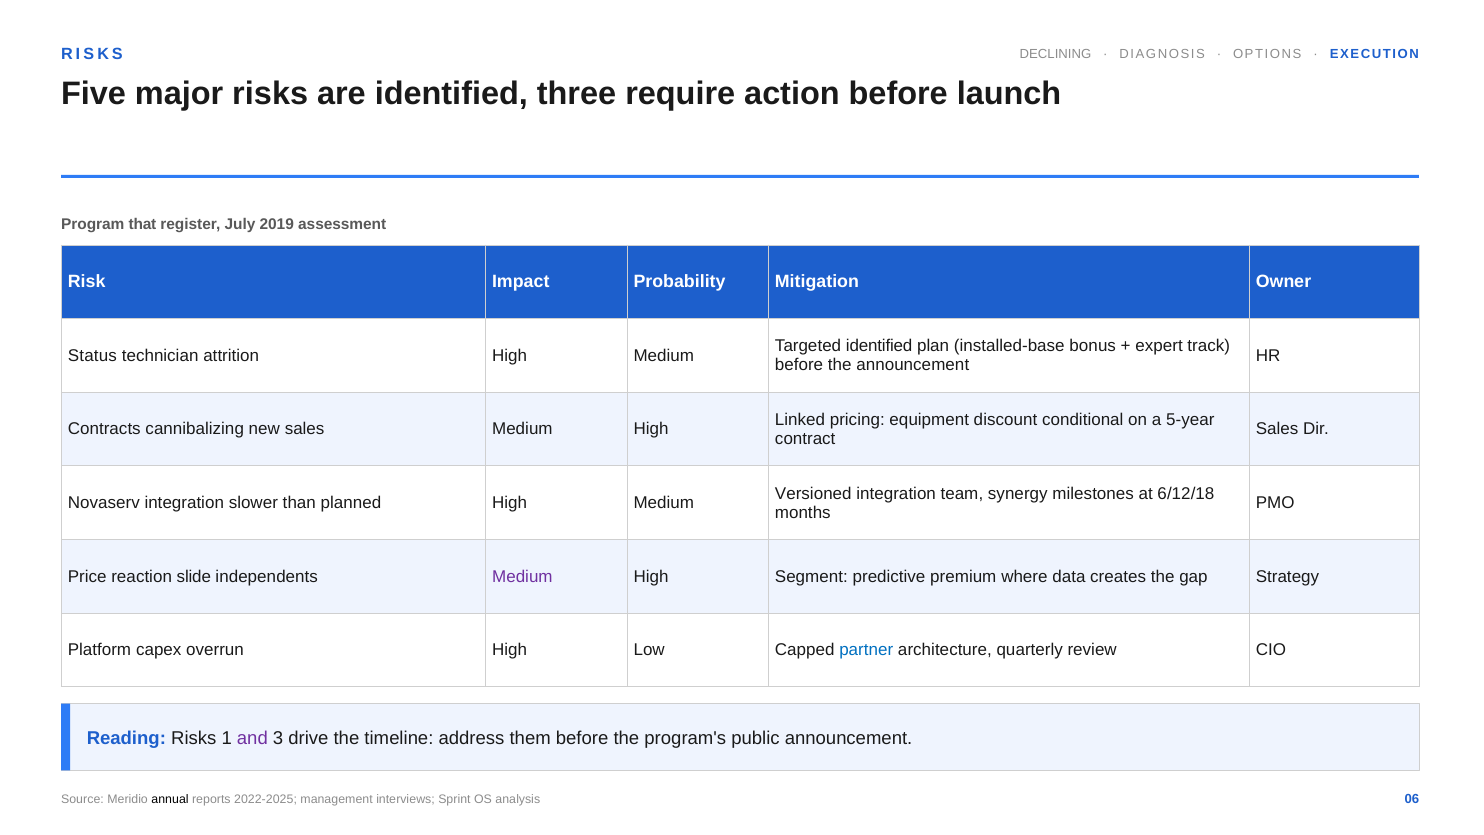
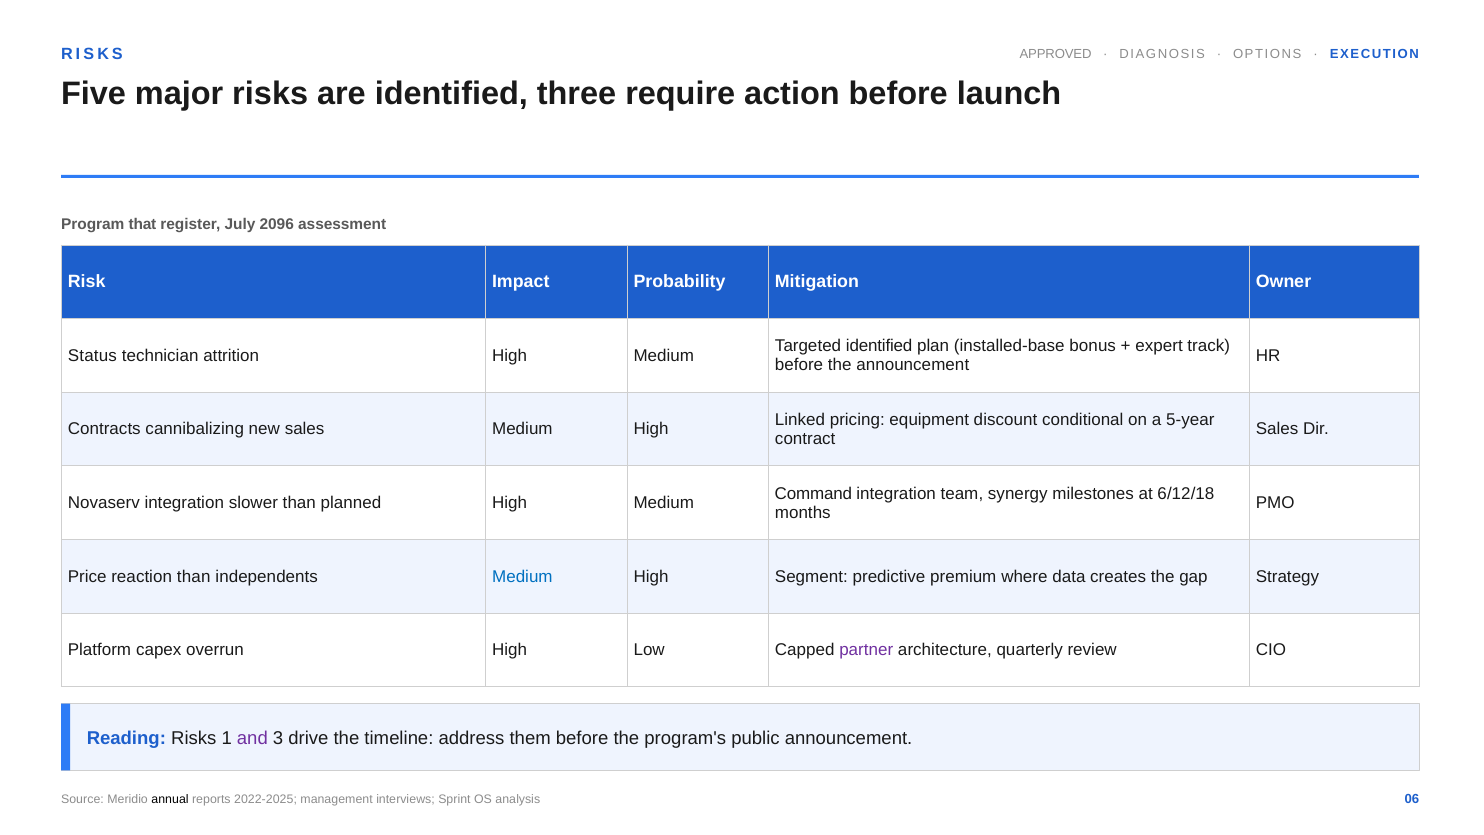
DECLINING: DECLINING -> APPROVED (1056, 54)
2019: 2019 -> 2096 (277, 225)
Versioned: Versioned -> Command (813, 493)
reaction slide: slide -> than (194, 576)
Medium colour: purple -> blue (522, 576)
partner colour: blue -> purple (866, 650)
